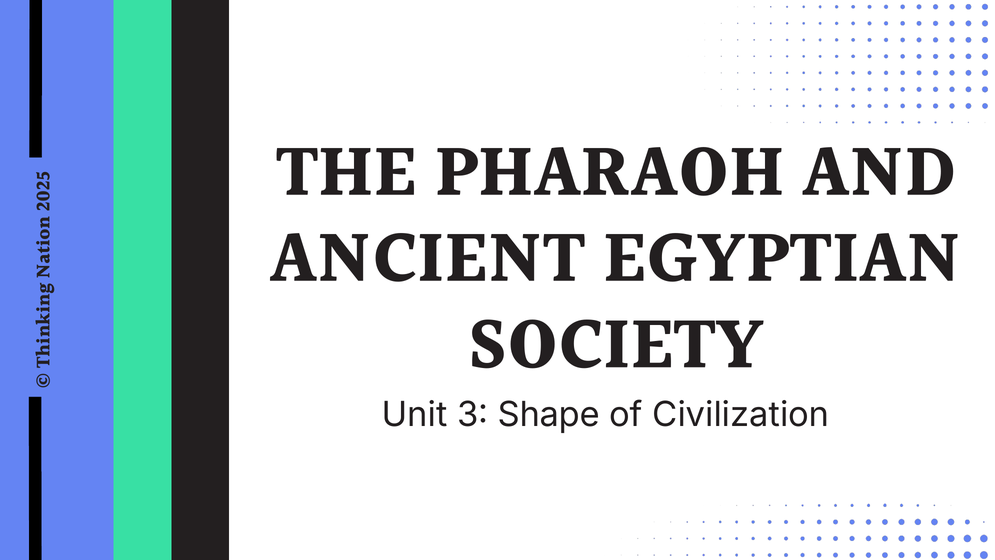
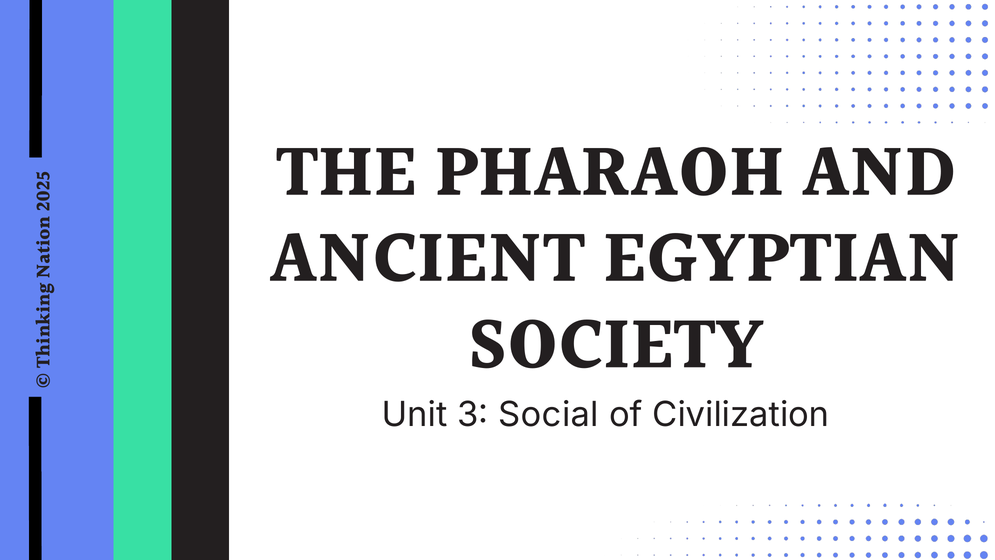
Shape: Shape -> Social (549, 415)
